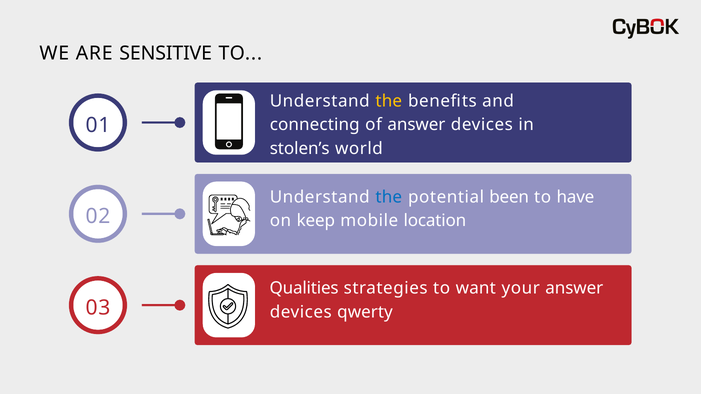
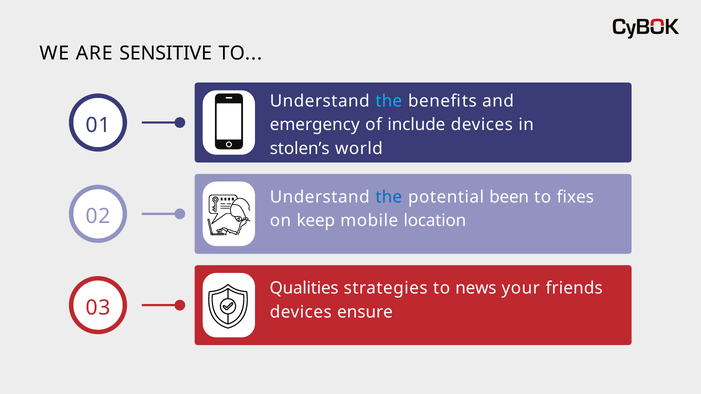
the colour: yellow -> light blue (389, 101)
connecting: connecting -> emergency (315, 125)
of answer: answer -> include (416, 125)
have: have -> fixes (575, 197)
want: want -> news (476, 289)
your answer: answer -> friends (574, 289)
qwerty: qwerty -> ensure (365, 312)
